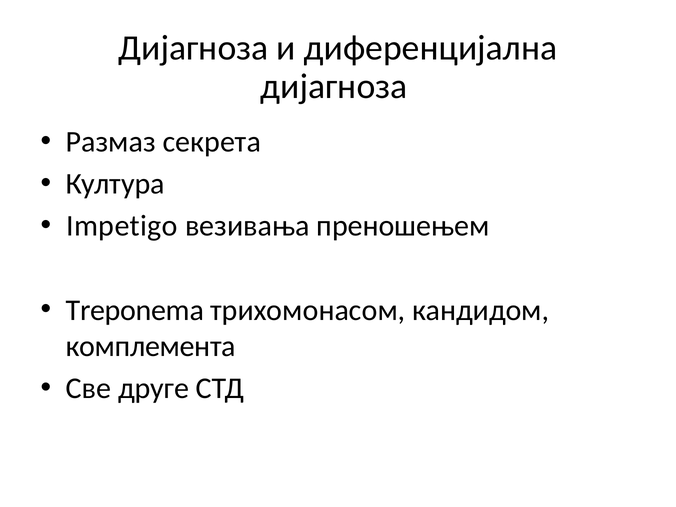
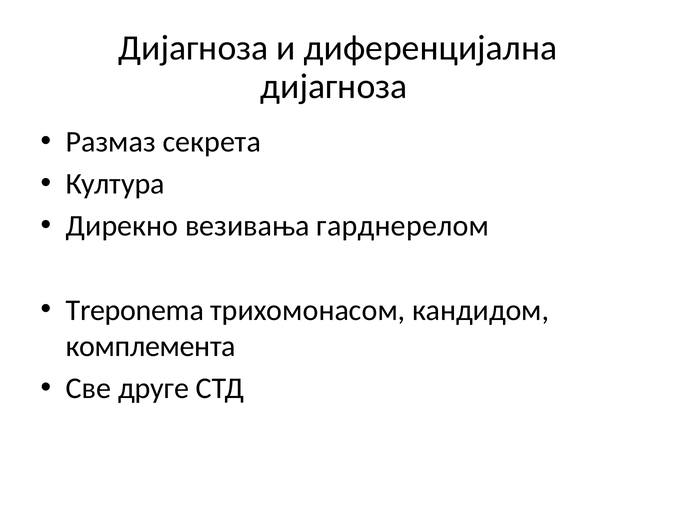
Impetigo: Impetigo -> Дирекно (122, 226)
преношењем: преношењем -> гарднерелом (403, 226)
